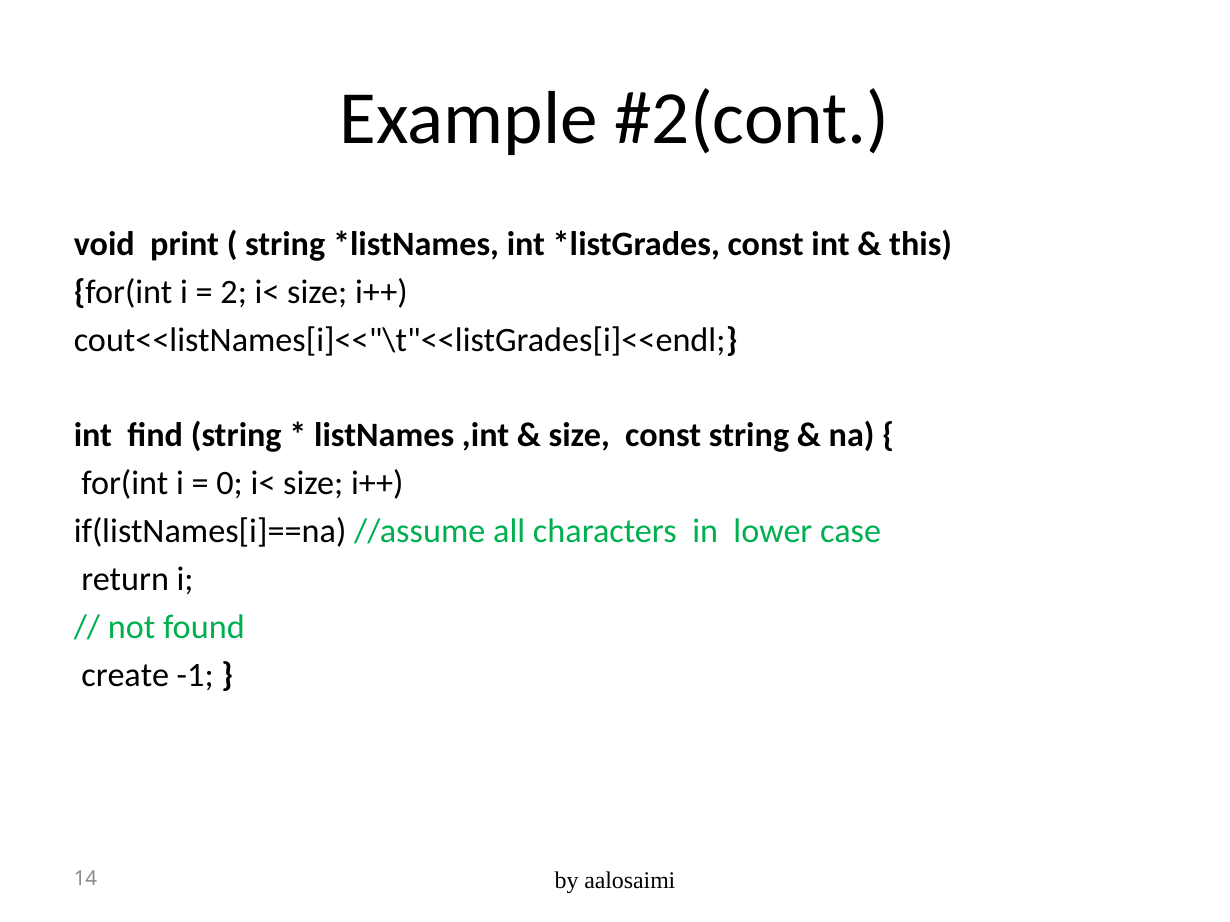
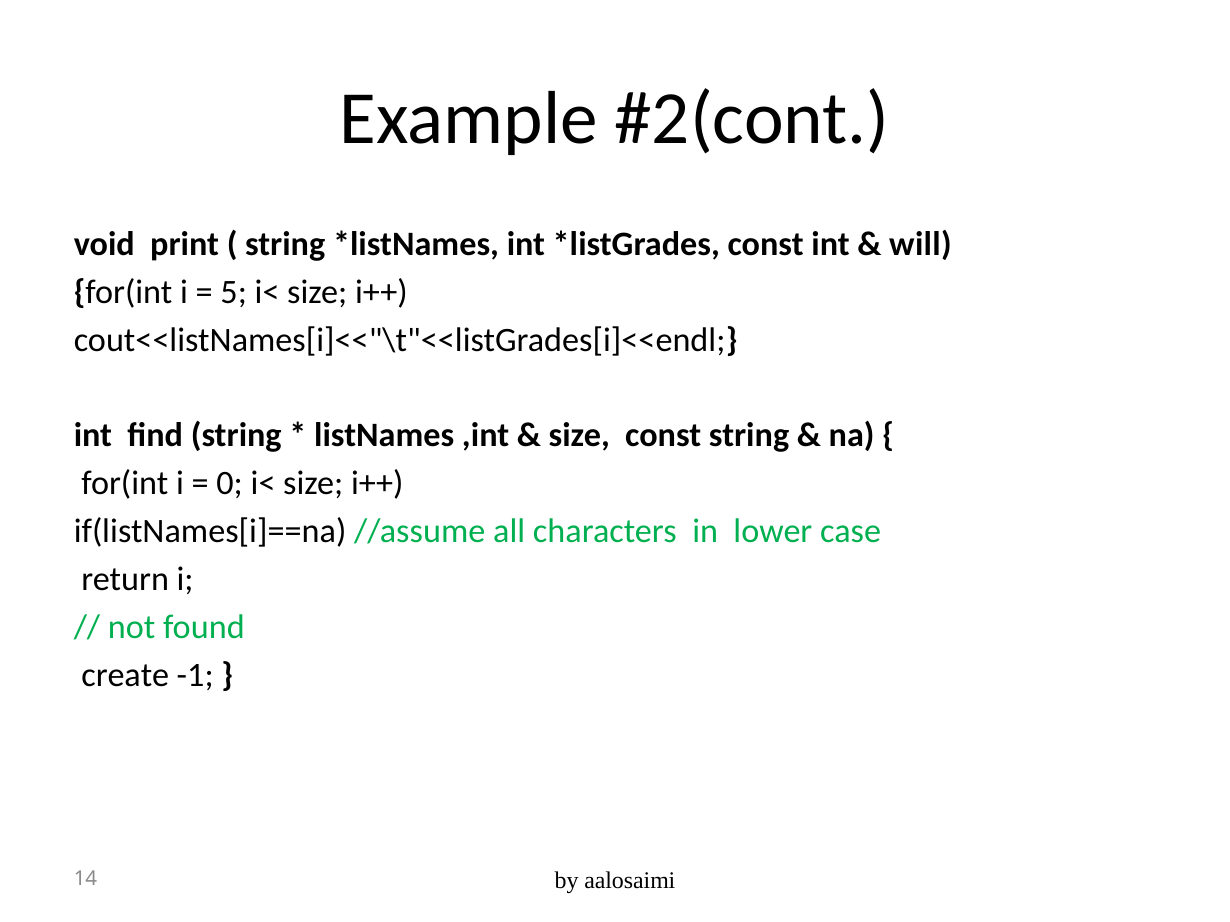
this: this -> will (920, 244)
2: 2 -> 5 (234, 292)
